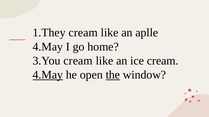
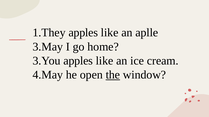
1.They cream: cream -> apples (83, 33)
4.May: 4.May -> 3.May (48, 47)
3.You cream: cream -> apples (78, 61)
4.May underline: present -> none (48, 75)
